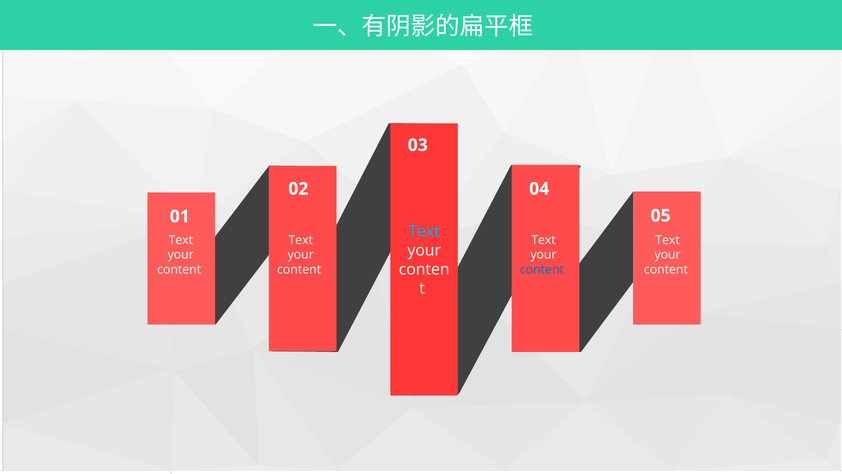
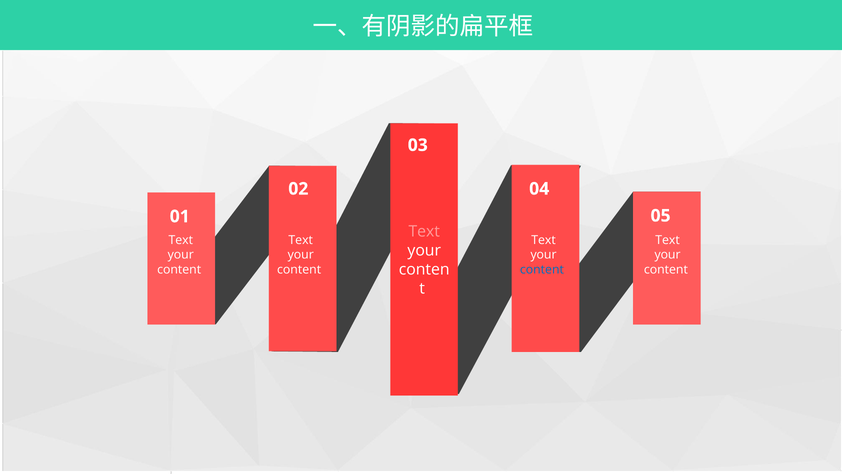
Text colour: light blue -> pink (424, 232)
